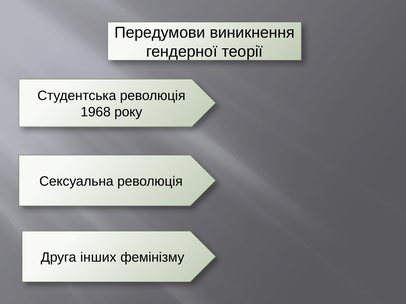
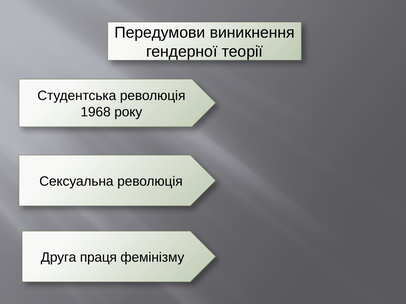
інших: інших -> праця (98, 258)
